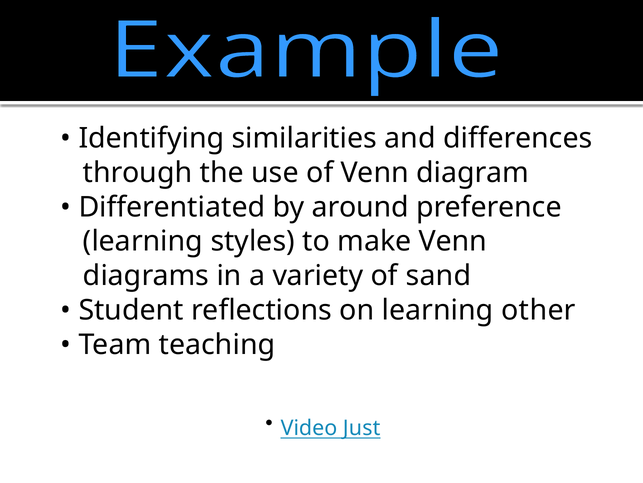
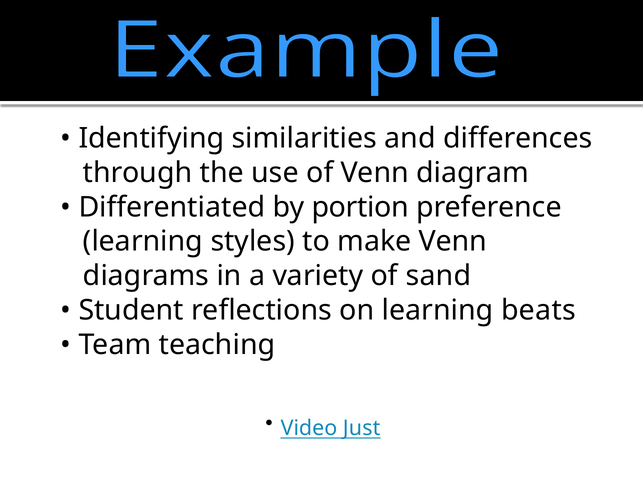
around: around -> portion (360, 207)
other: other -> beats (539, 310)
